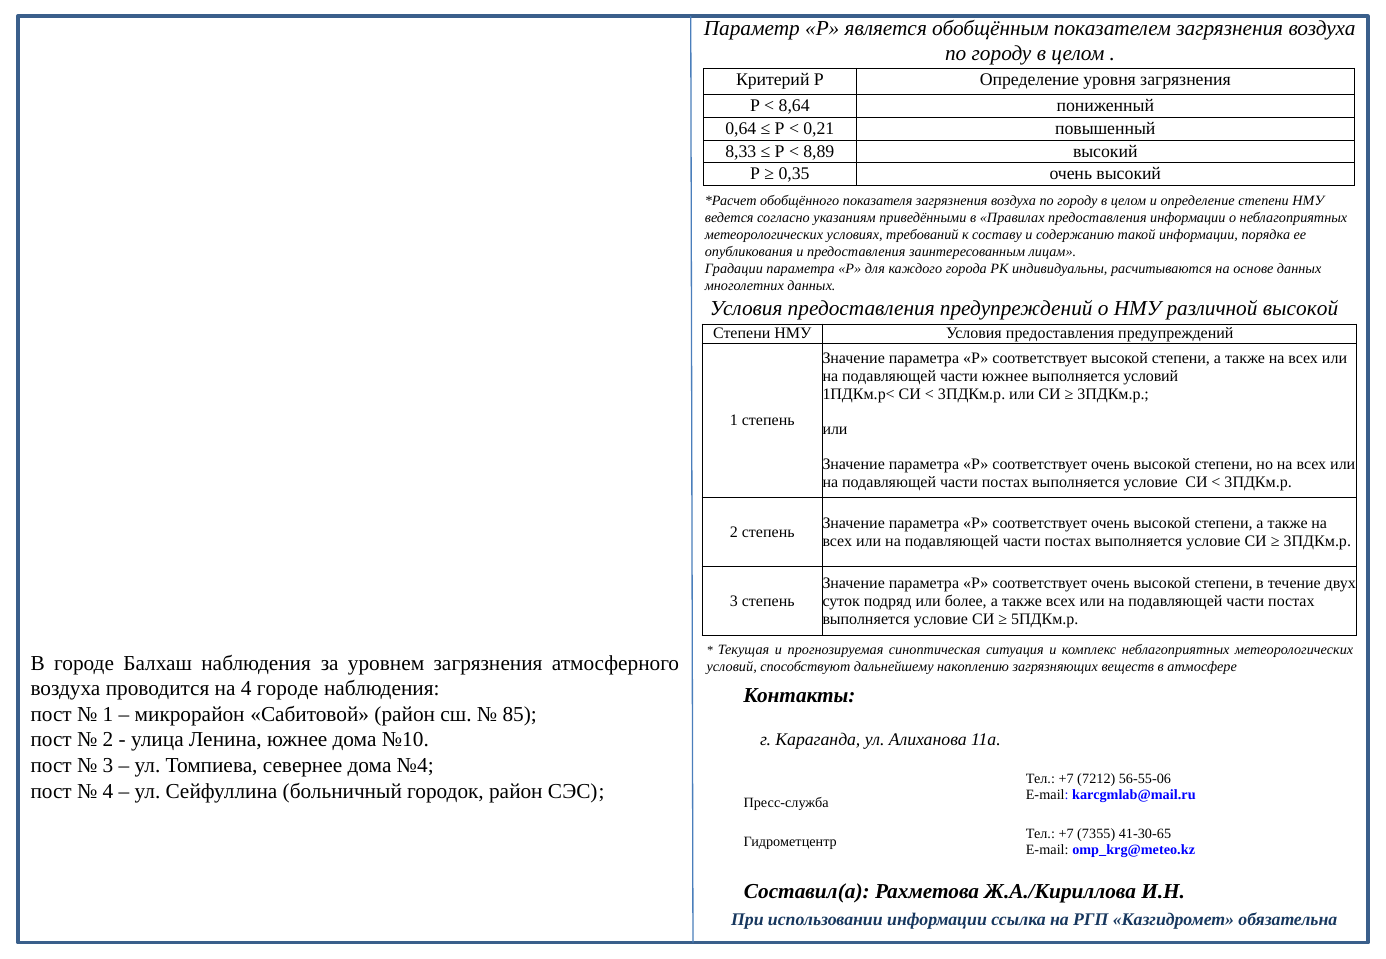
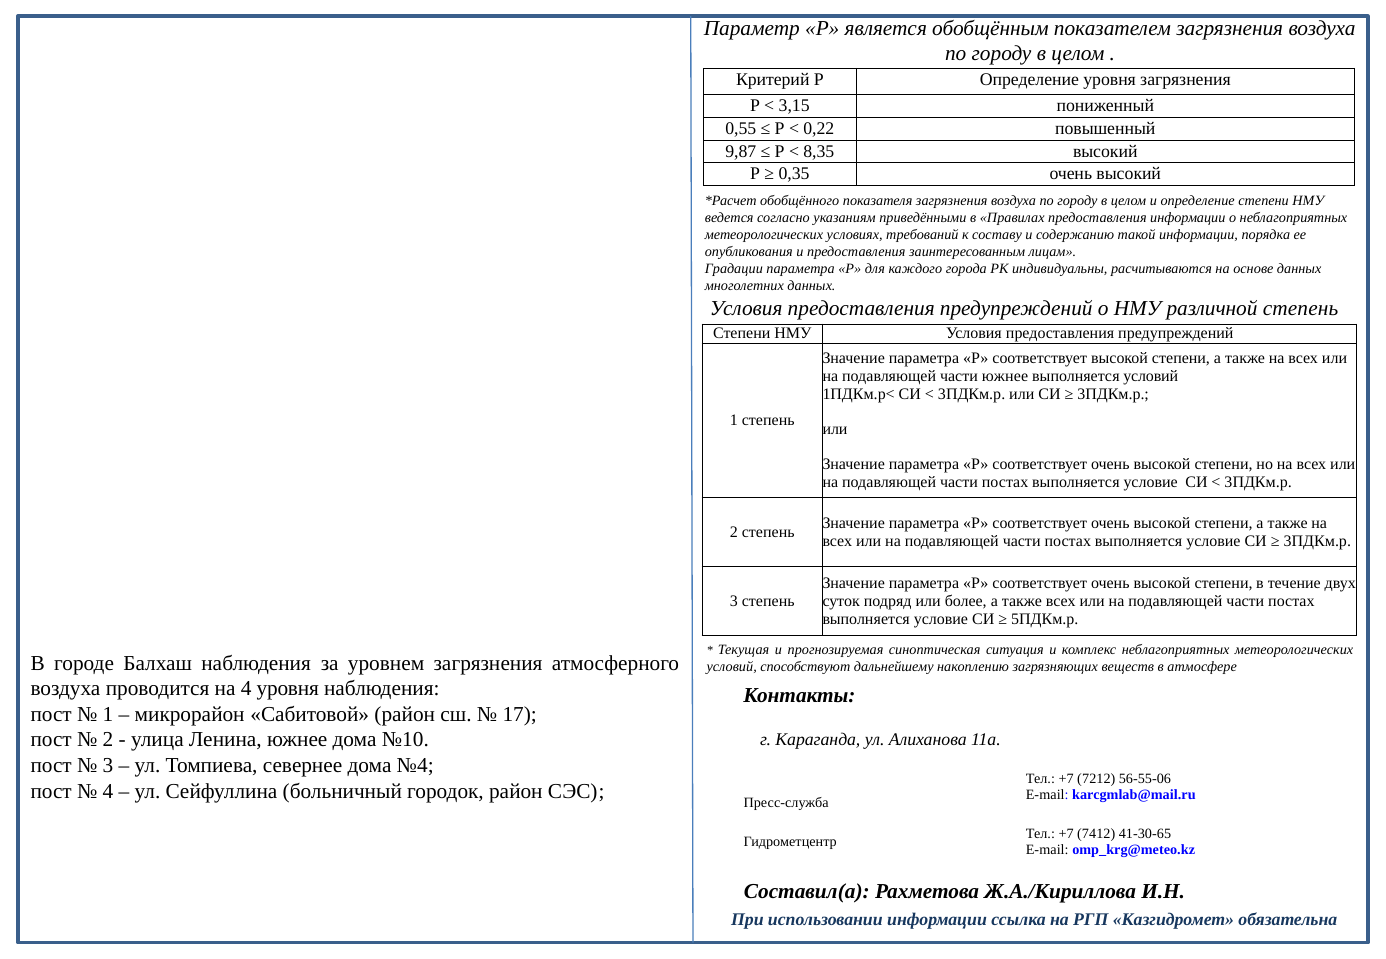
8,64: 8,64 -> 3,15 (794, 106)
0,64: 0,64 -> 0,55 (741, 128)
0,21: 0,21 -> 0,22 (819, 128)
8,33: 8,33 -> 9,87 (741, 151)
8,89: 8,89 -> 8,35 (819, 151)
различной высокой: высокой -> степень (1301, 309)
4 городе: городе -> уровня (288, 689)
85: 85 -> 17 (520, 715)
7355: 7355 -> 7412 (1096, 835)
